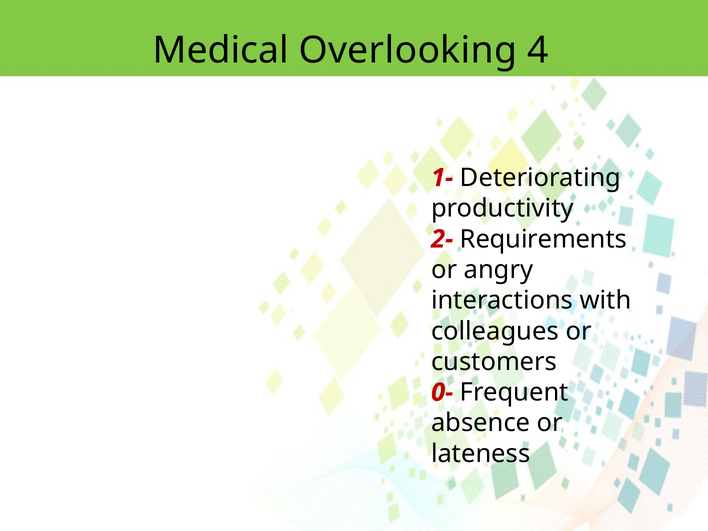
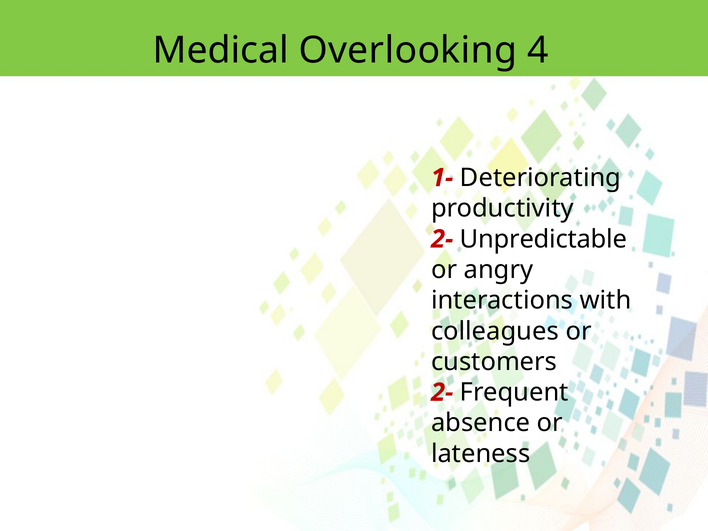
Requirements: Requirements -> Unpredictable (543, 239)
0-: 0- -> 2- (442, 392)
